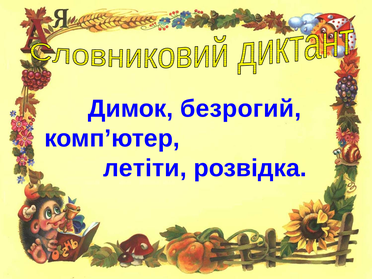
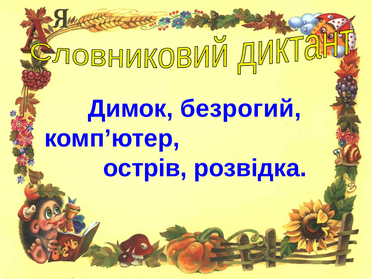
летіти: летіти -> острів (145, 168)
